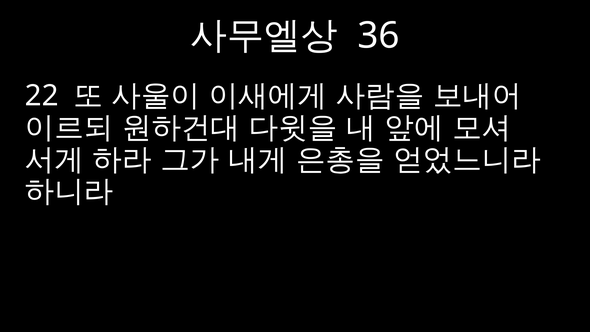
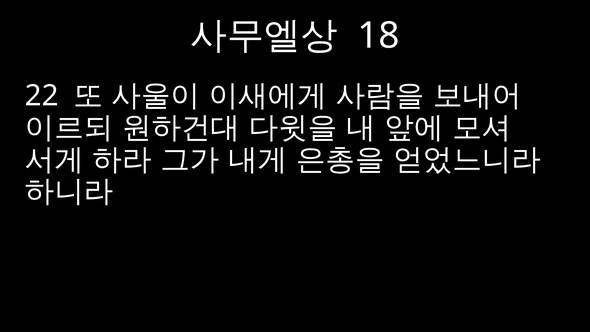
36: 36 -> 18 (379, 36)
